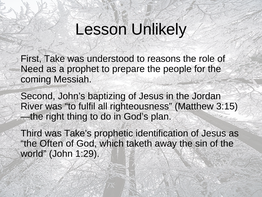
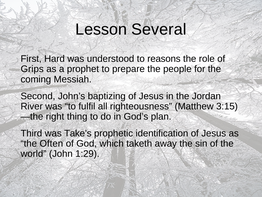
Unlikely: Unlikely -> Several (159, 29)
Take: Take -> Hard (55, 59)
Need: Need -> Grips (32, 69)
